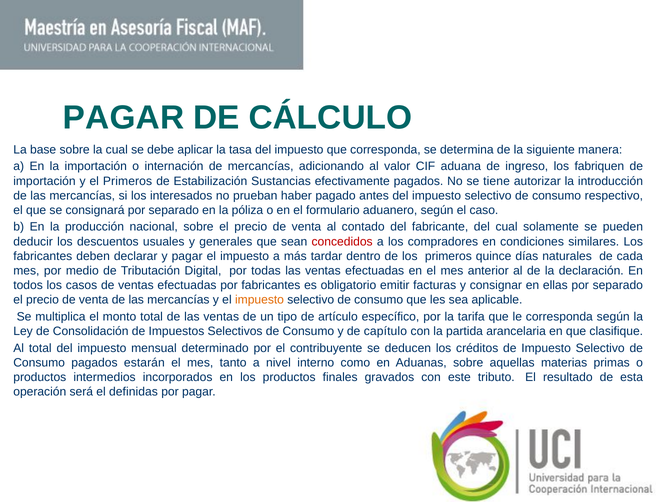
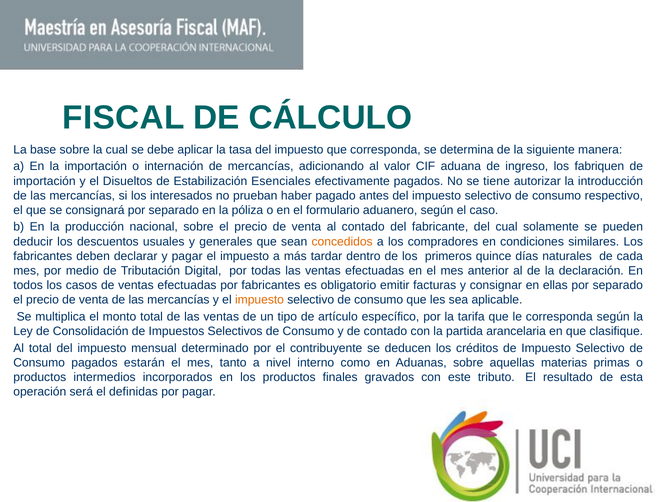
PAGAR: PAGAR -> FISCAL (124, 118)
el Primeros: Primeros -> Disueltos (128, 181)
Sustancias: Sustancias -> Esenciales (281, 181)
concedidos colour: red -> orange (342, 241)
de capítulo: capítulo -> contado (385, 331)
